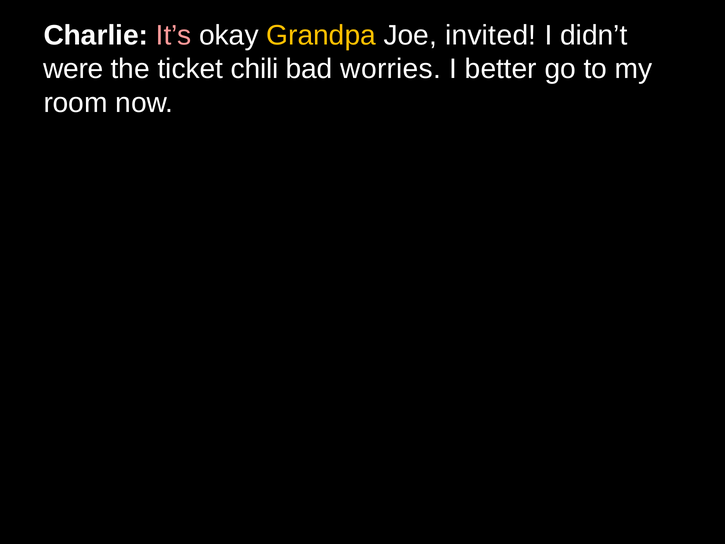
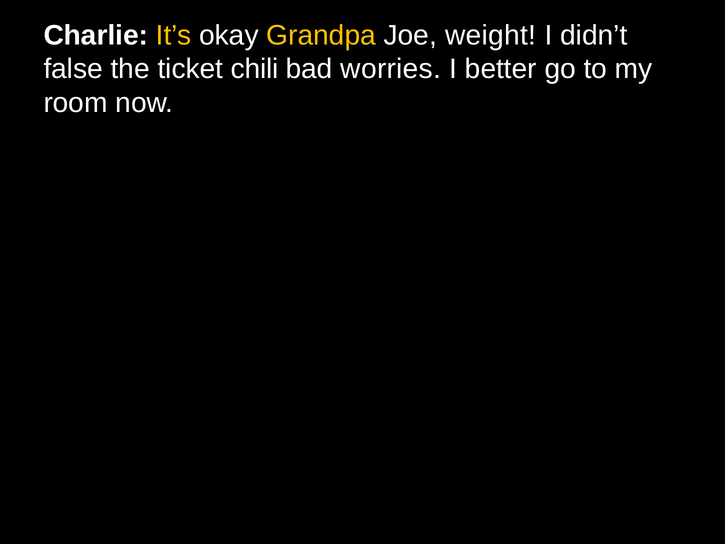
It’s colour: pink -> yellow (174, 35)
invited: invited -> weight (491, 35)
were: were -> false (73, 69)
